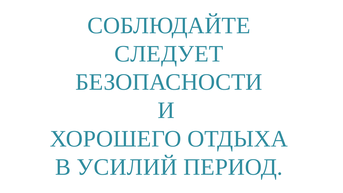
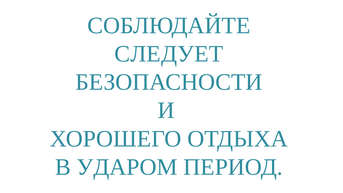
УСИЛИЙ: УСИЛИЙ -> УДАРОМ (127, 167)
